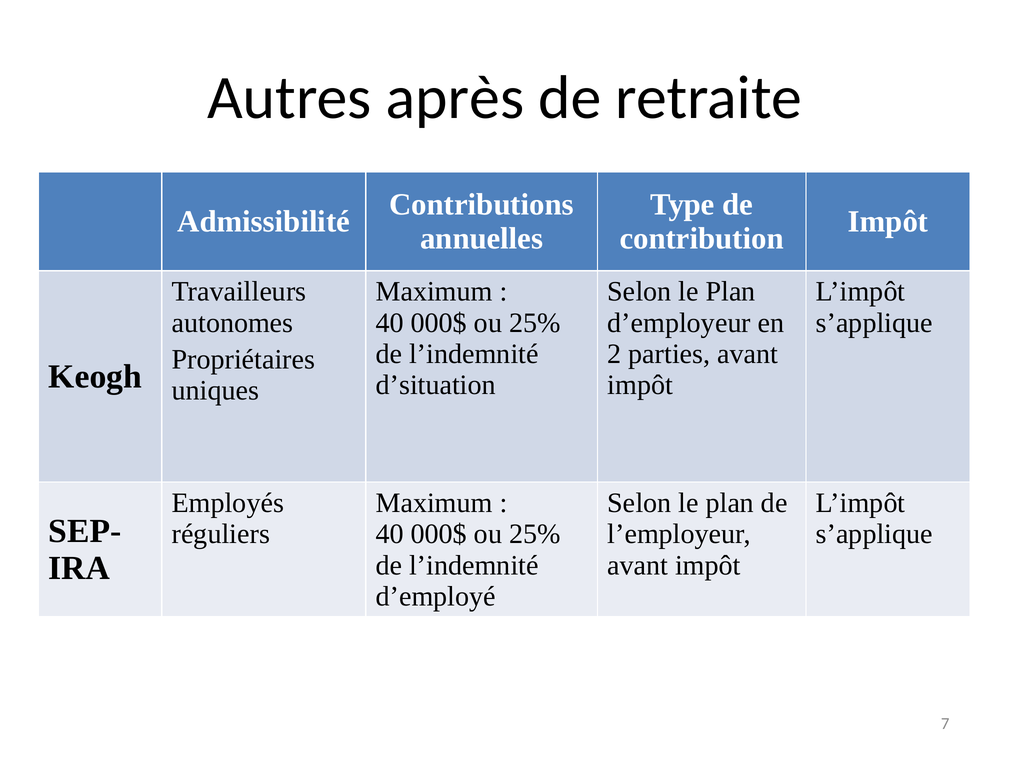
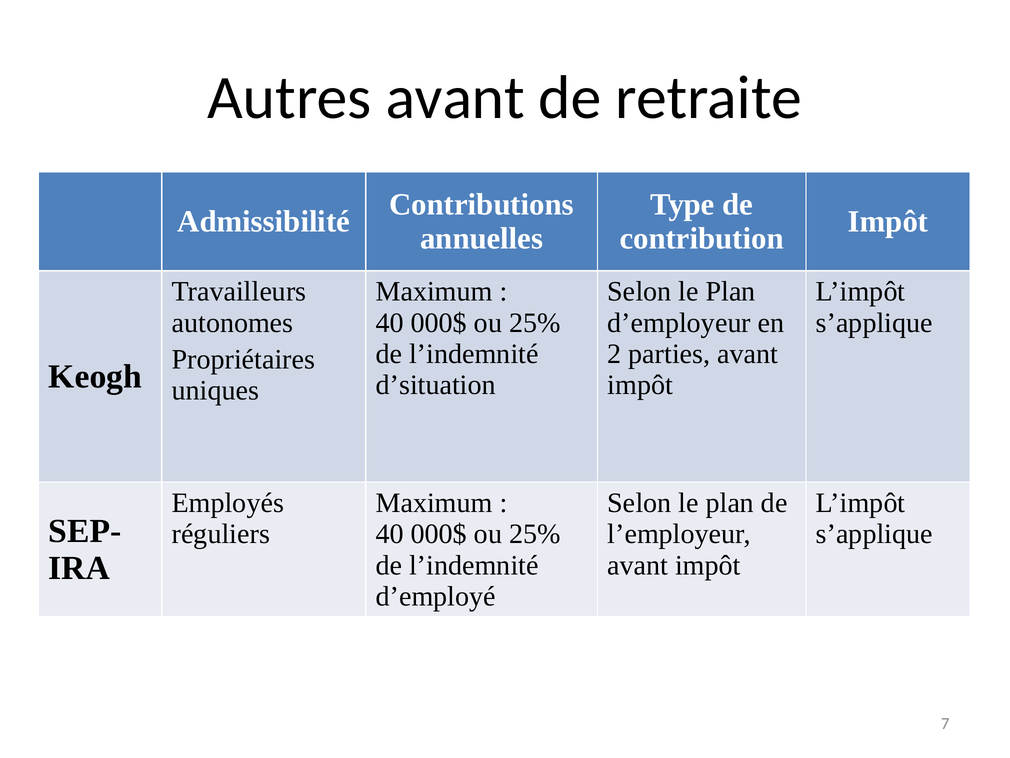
Autres après: après -> avant (455, 98)
